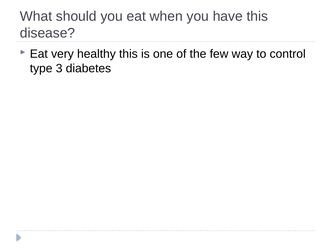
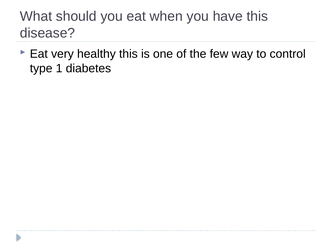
3: 3 -> 1 (59, 68)
